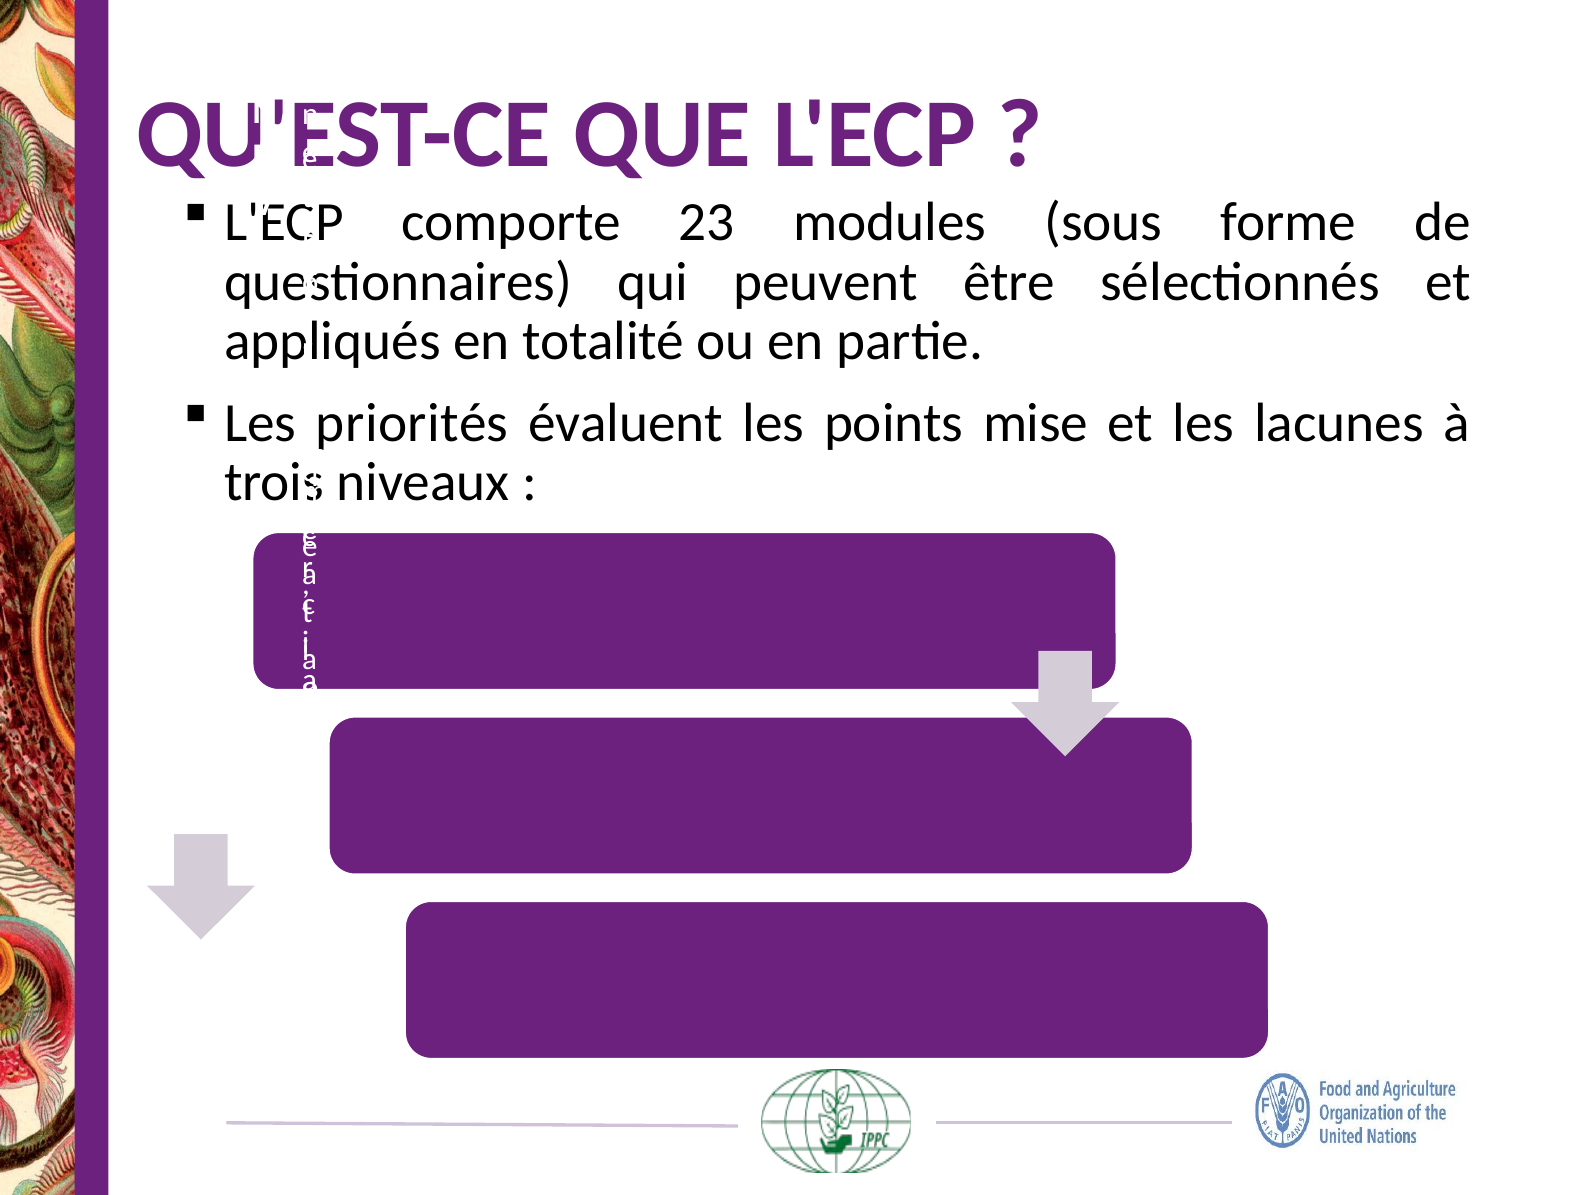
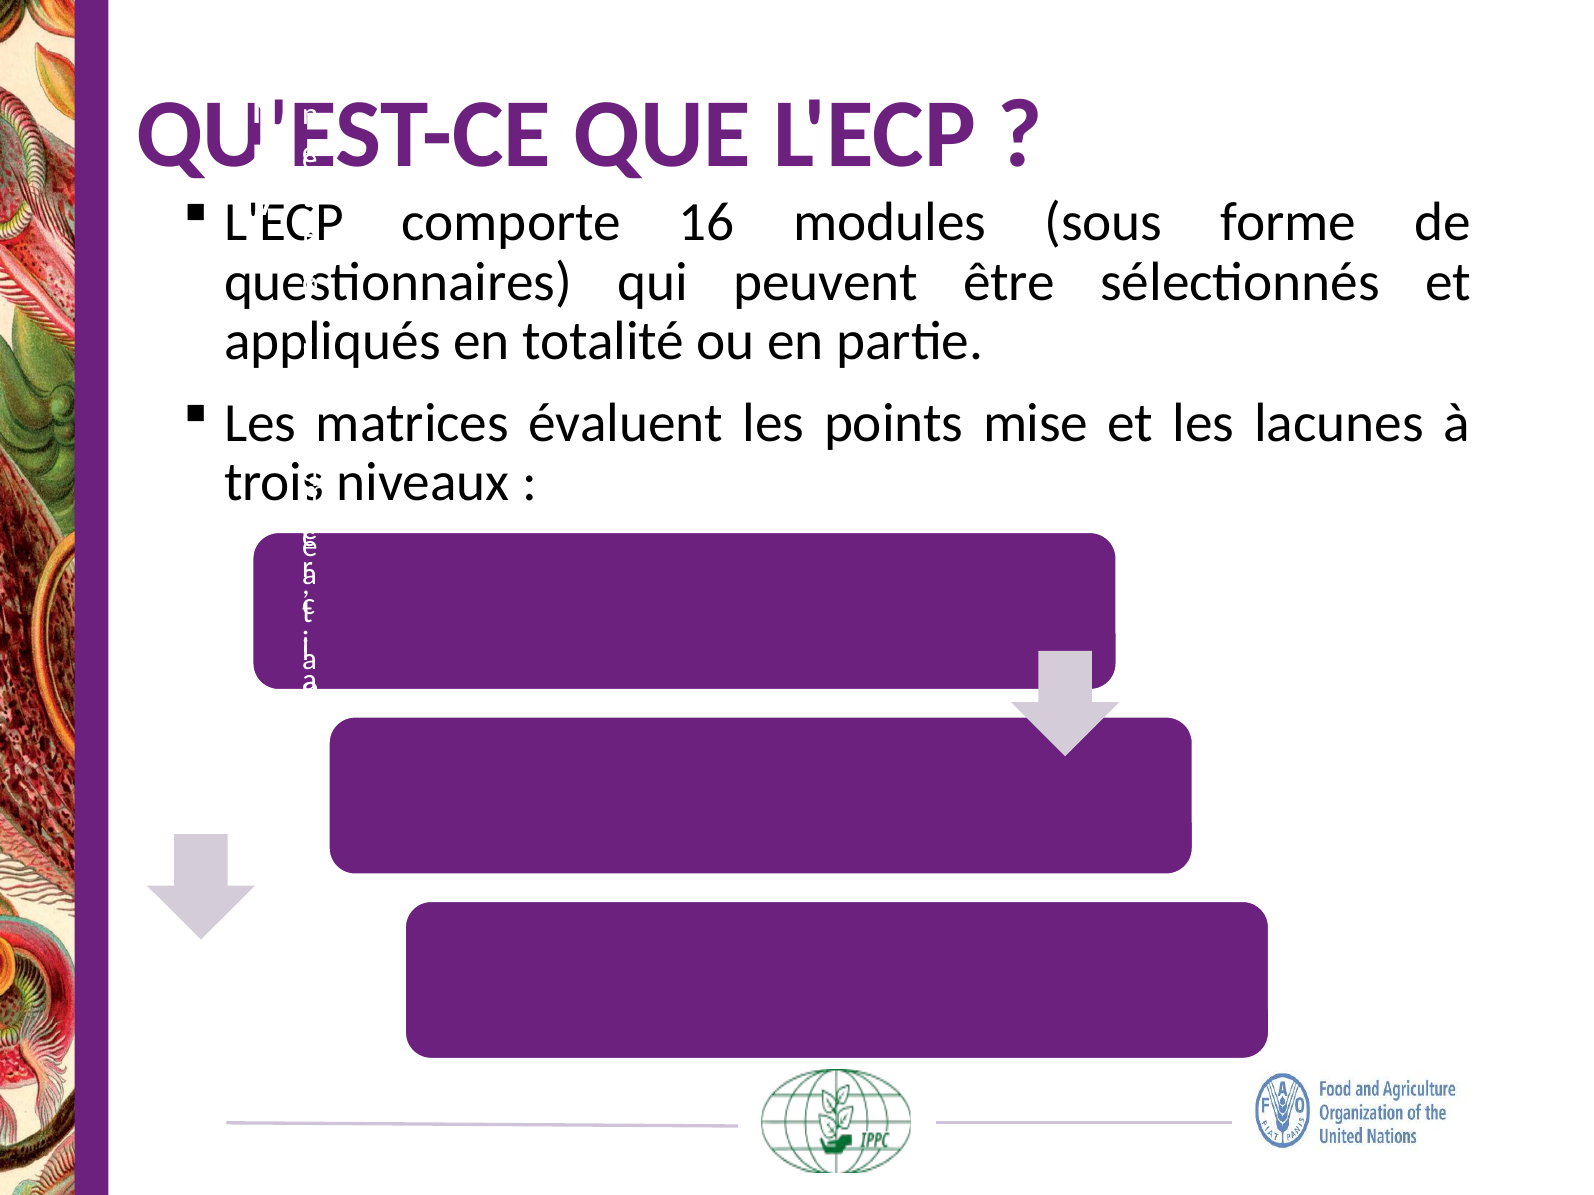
23: 23 -> 16 (707, 222)
priorités: priorités -> matrices (412, 423)
